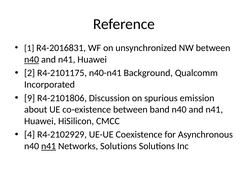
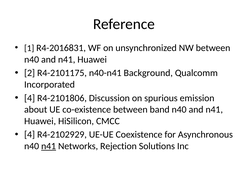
n40 underline: present -> none (32, 60)
9: 9 -> 4 (30, 98)
Networks Solutions: Solutions -> Rejection (118, 146)
